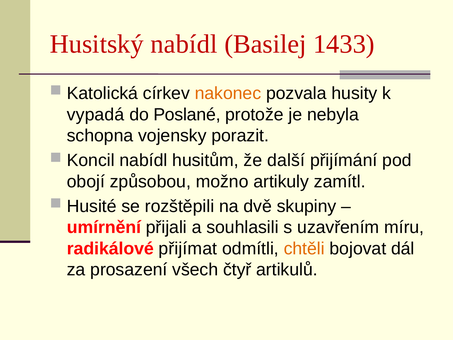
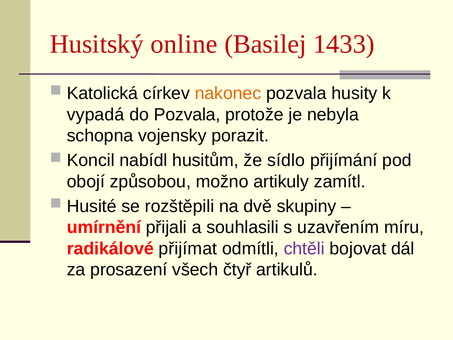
Husitský nabídl: nabídl -> online (184, 44)
do Poslané: Poslané -> Pozvala (187, 114)
další: další -> sídlo (286, 160)
chtěli colour: orange -> purple (304, 248)
